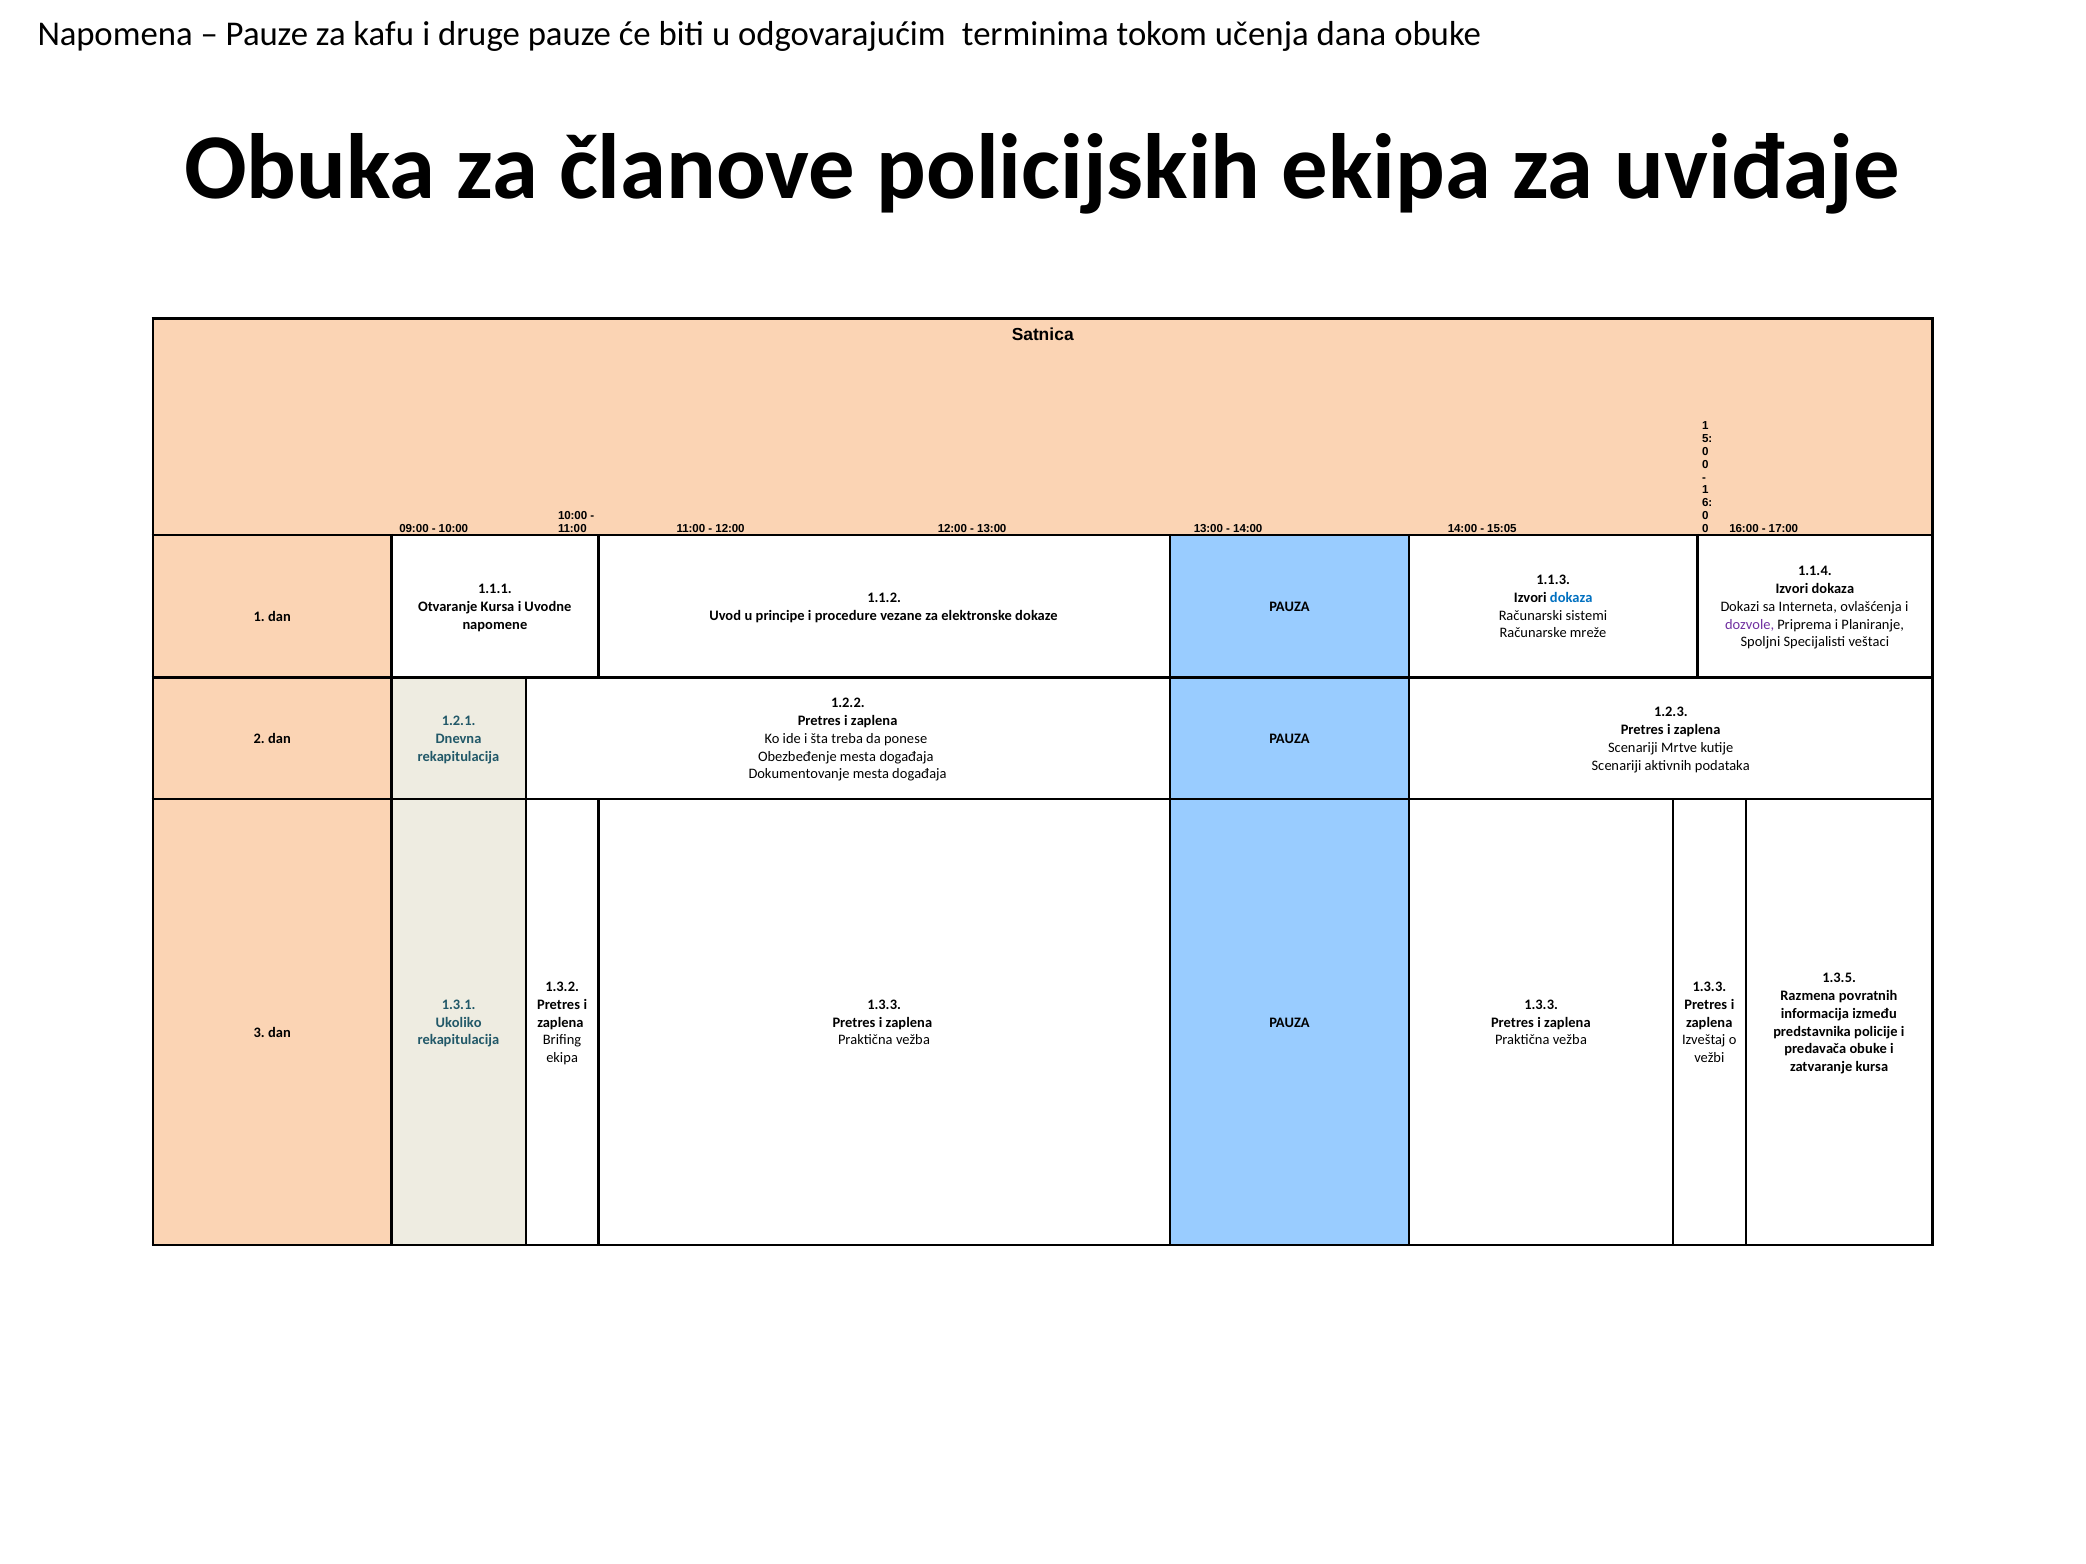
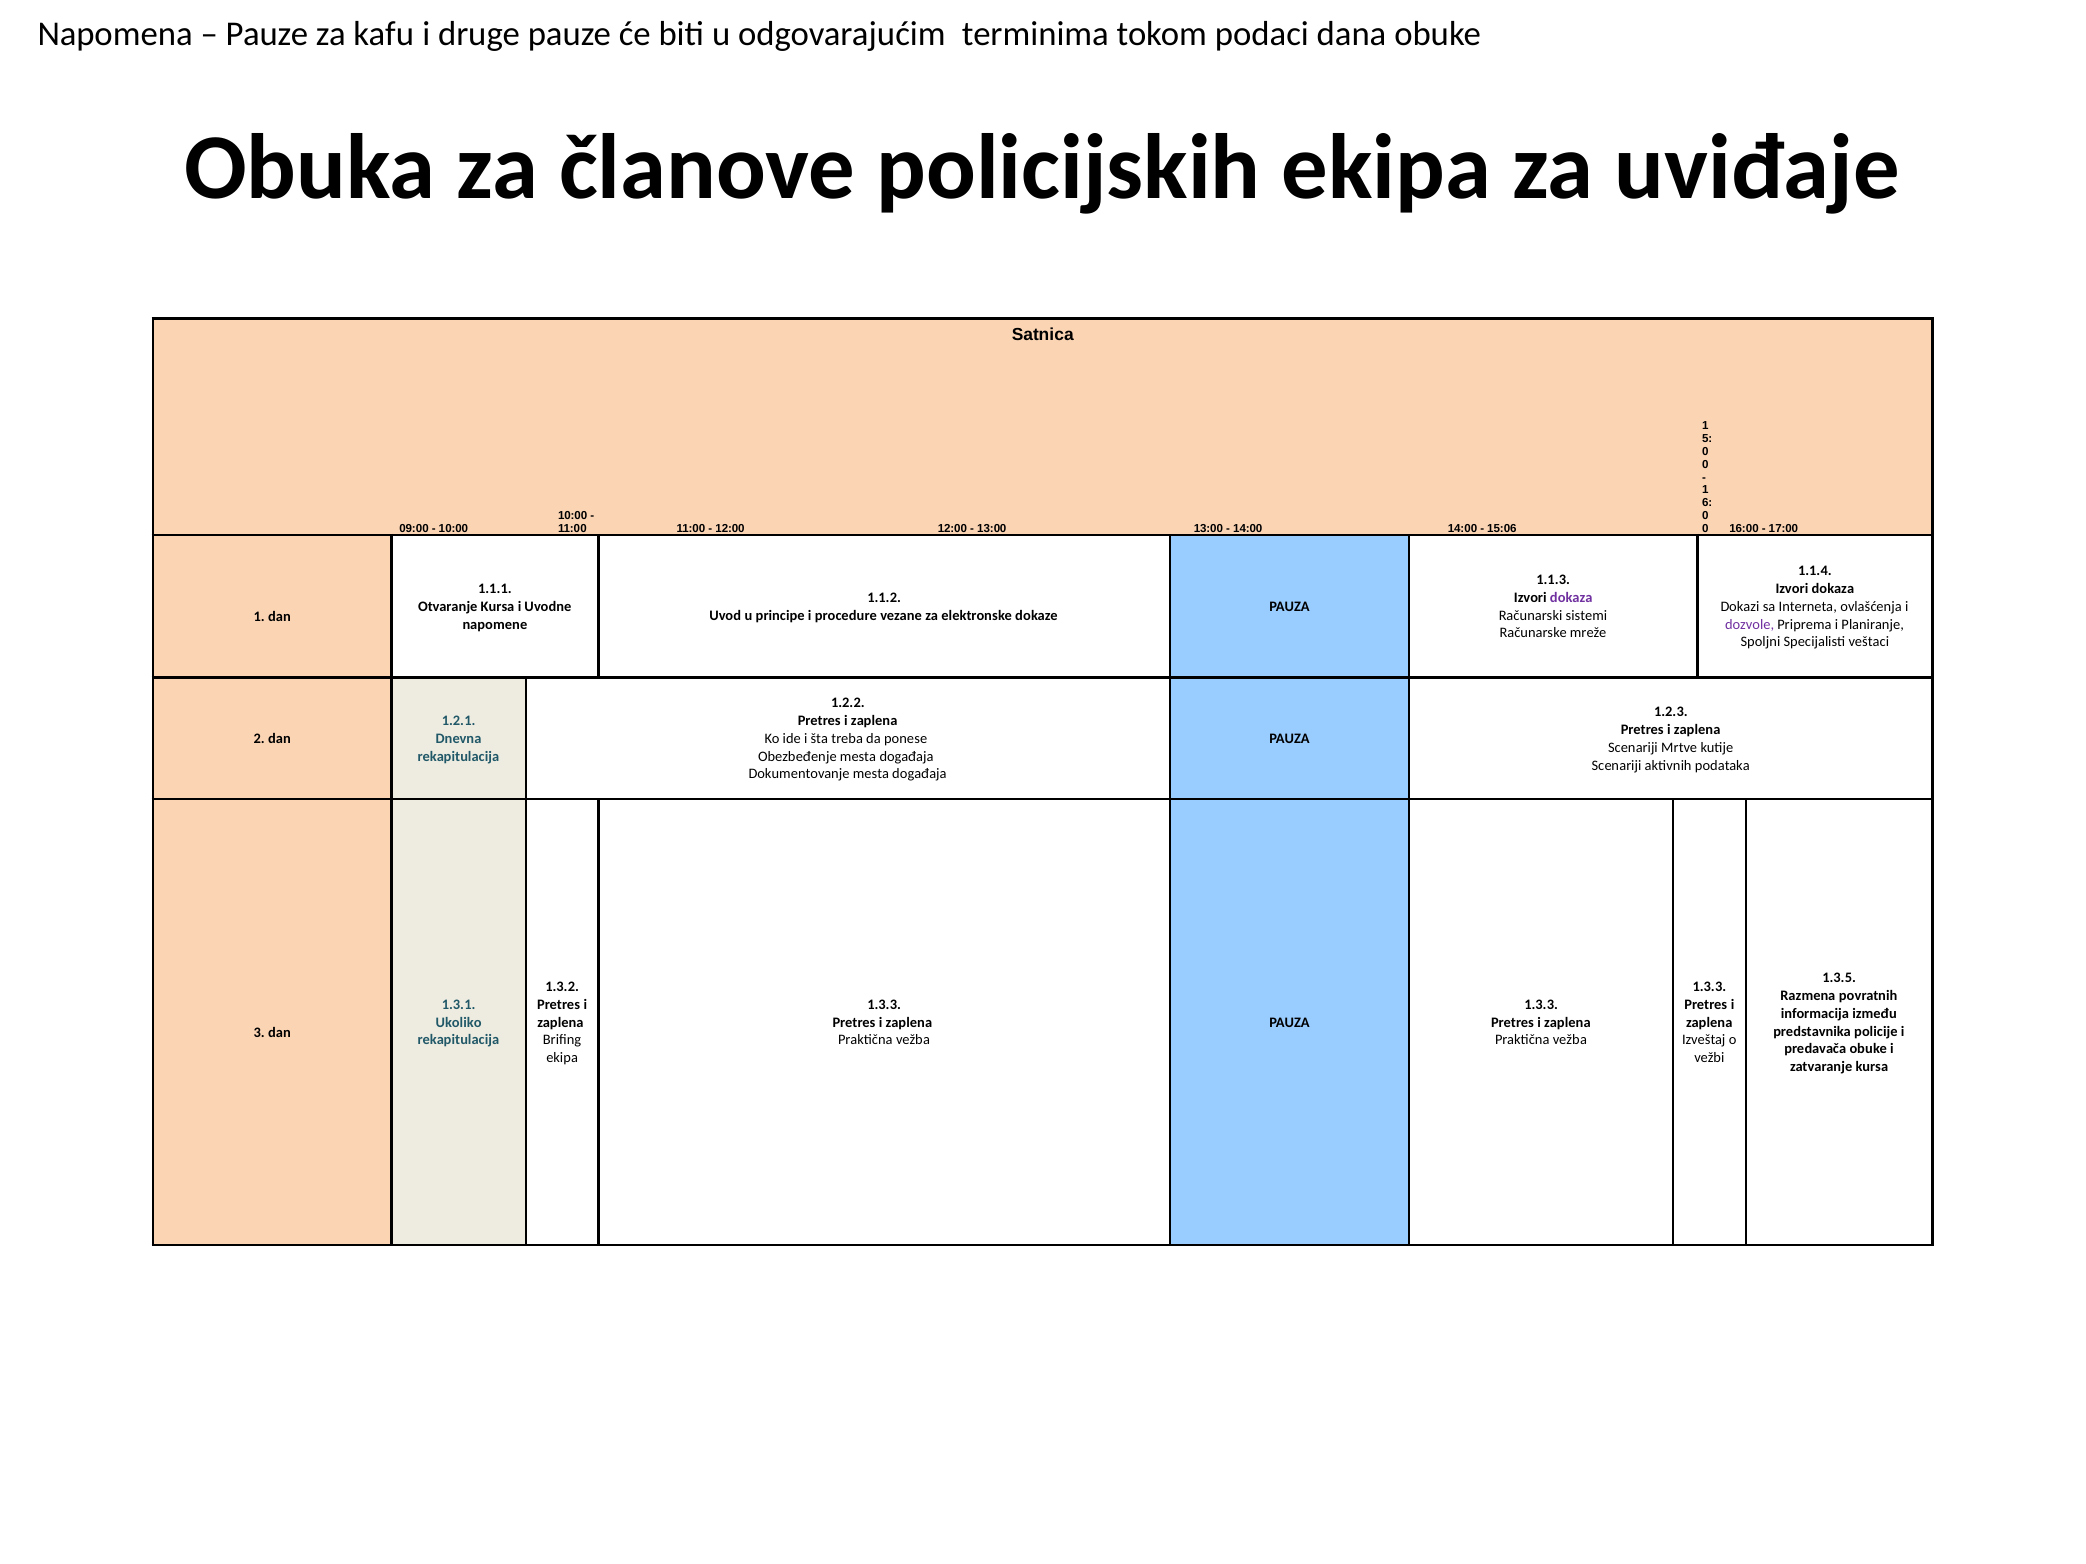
učenja: učenja -> podaci (1262, 34)
15:05: 15:05 -> 15:06 (1502, 529)
dokaza colour: blue -> purple (1571, 598)
